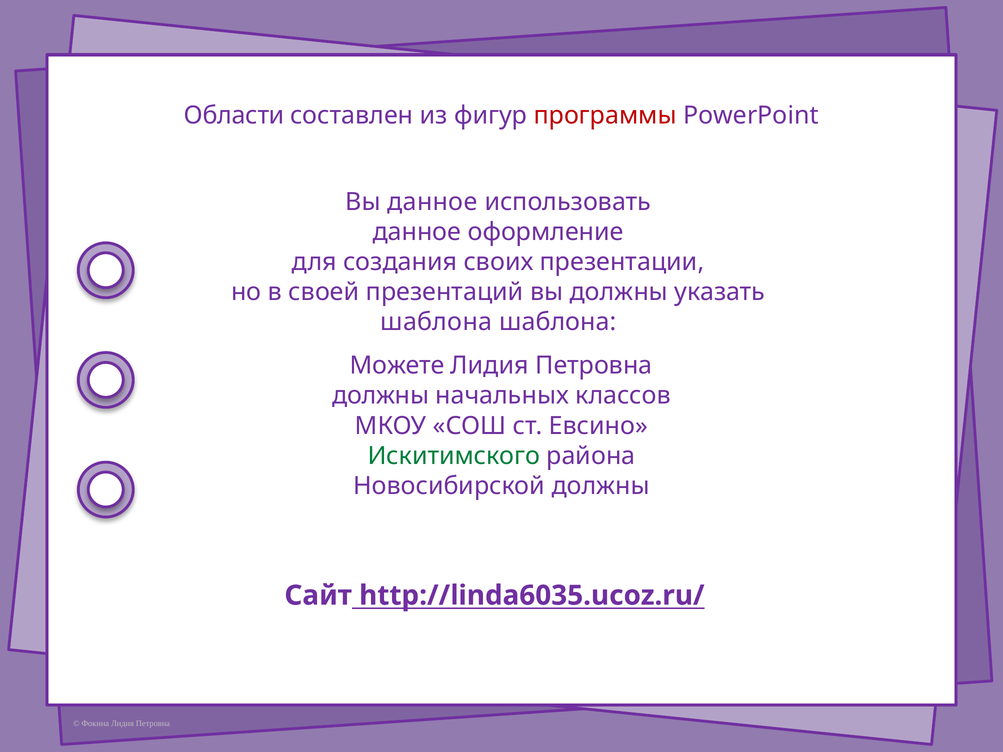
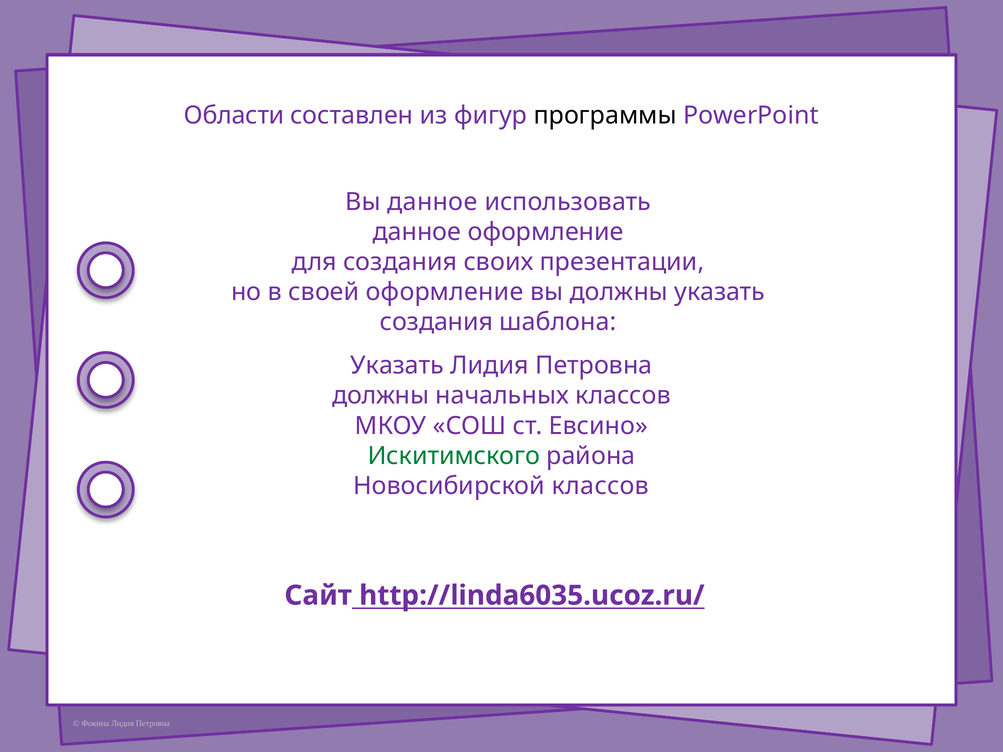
программы colour: red -> black (605, 116)
своей презентаций: презентаций -> оформление (445, 292)
шаблона: шаблона -> создания (436, 322)
Можете: Можете -> Указать (397, 366)
Новосибирской должны: должны -> классов (600, 486)
